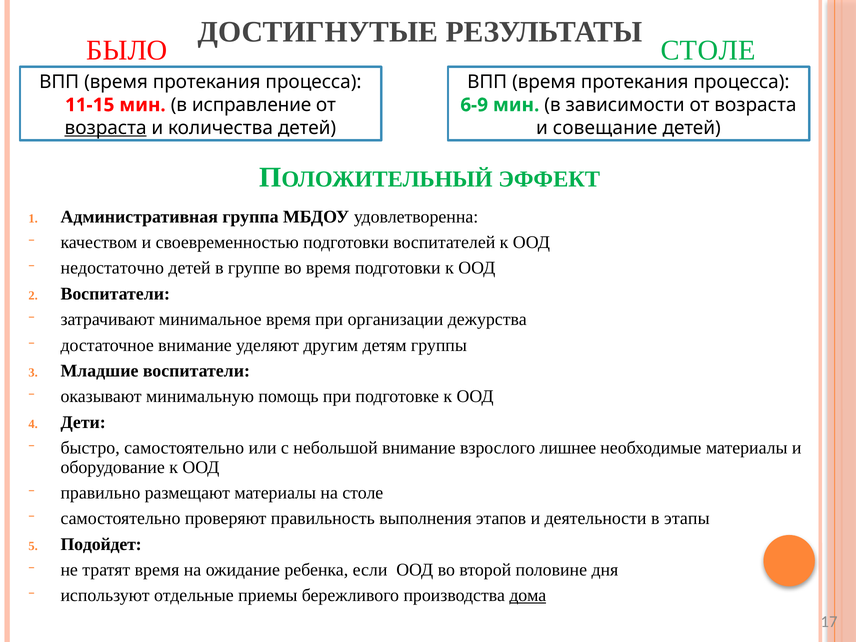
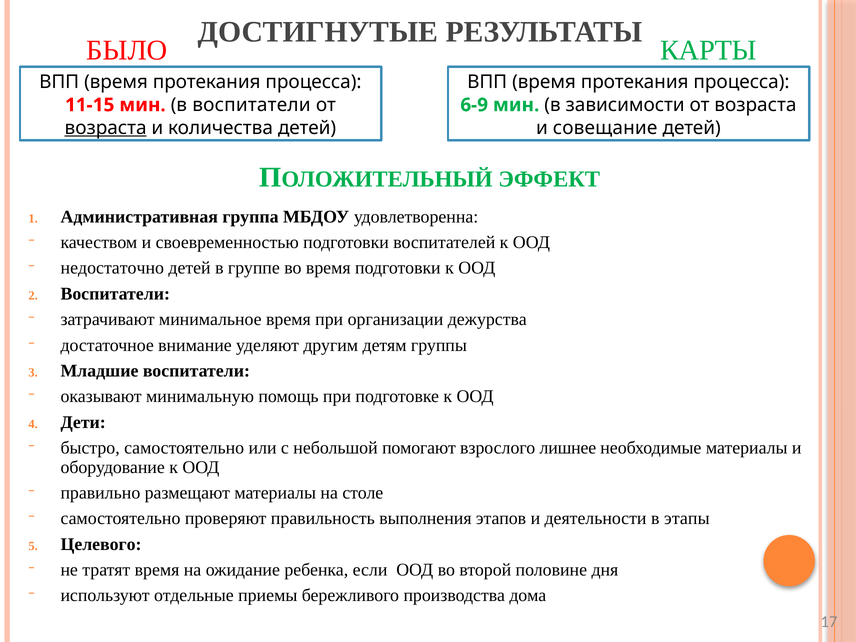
БЫЛО СТОЛЕ: СТОЛЕ -> КАРТЫ (708, 50)
в исправление: исправление -> воспитатели (251, 105)
небольшой внимание: внимание -> помогают (419, 448)
Подойдет: Подойдет -> Целевого (101, 544)
дома underline: present -> none (528, 596)
